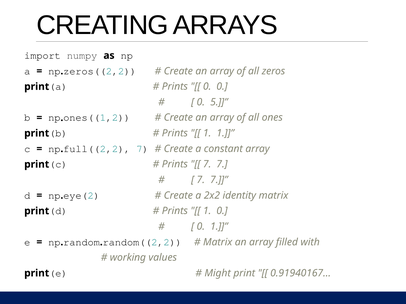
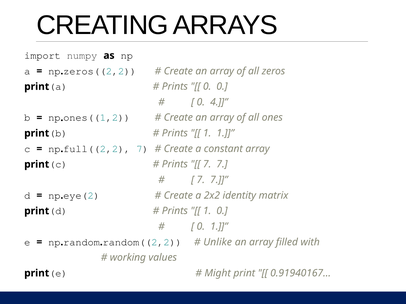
5: 5 -> 4 (219, 102)
Matrix: Matrix -> Unlike (218, 242)
